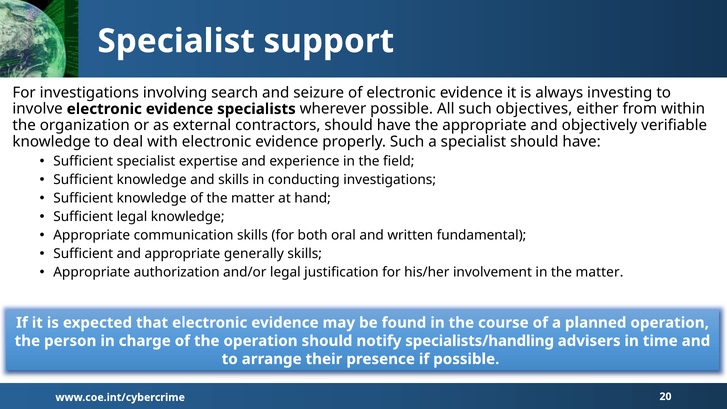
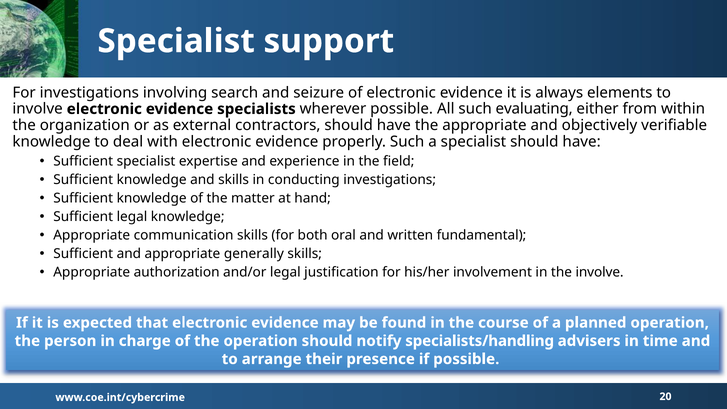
investing: investing -> elements (620, 93)
objectives: objectives -> evaluating (534, 109)
in the matter: matter -> involve (600, 272)
